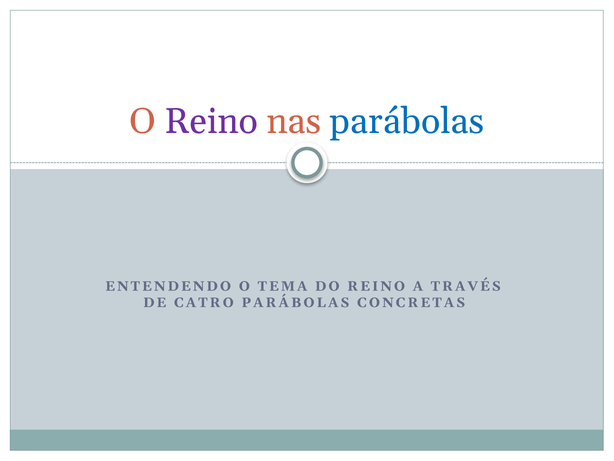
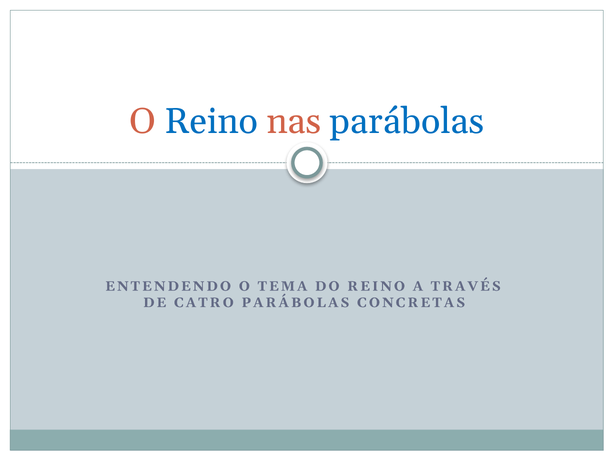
Reino colour: purple -> blue (211, 121)
